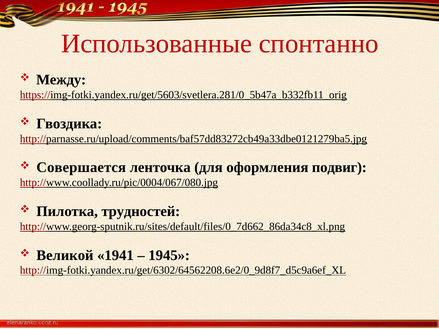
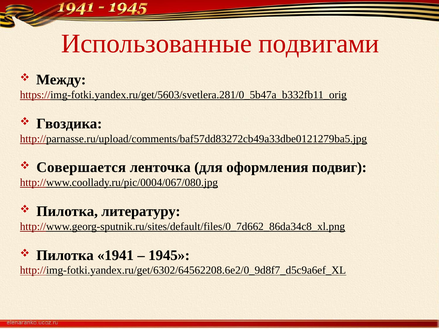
спонтанно: спонтанно -> подвигами (319, 44)
трудностей: трудностей -> литературу (141, 212)
Великой: Великой -> Пилотка (65, 255)
